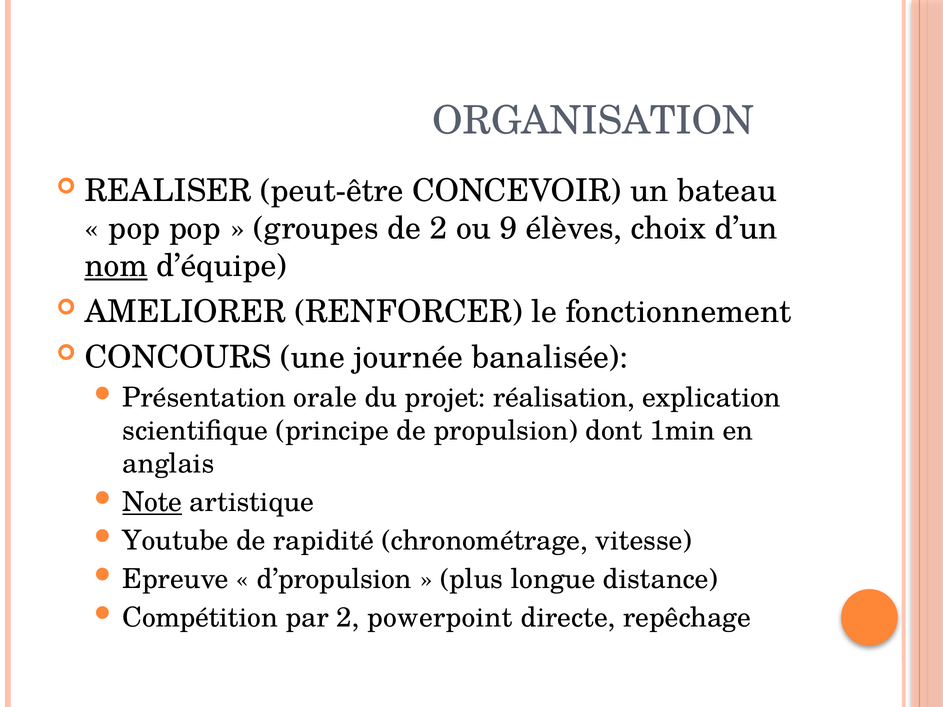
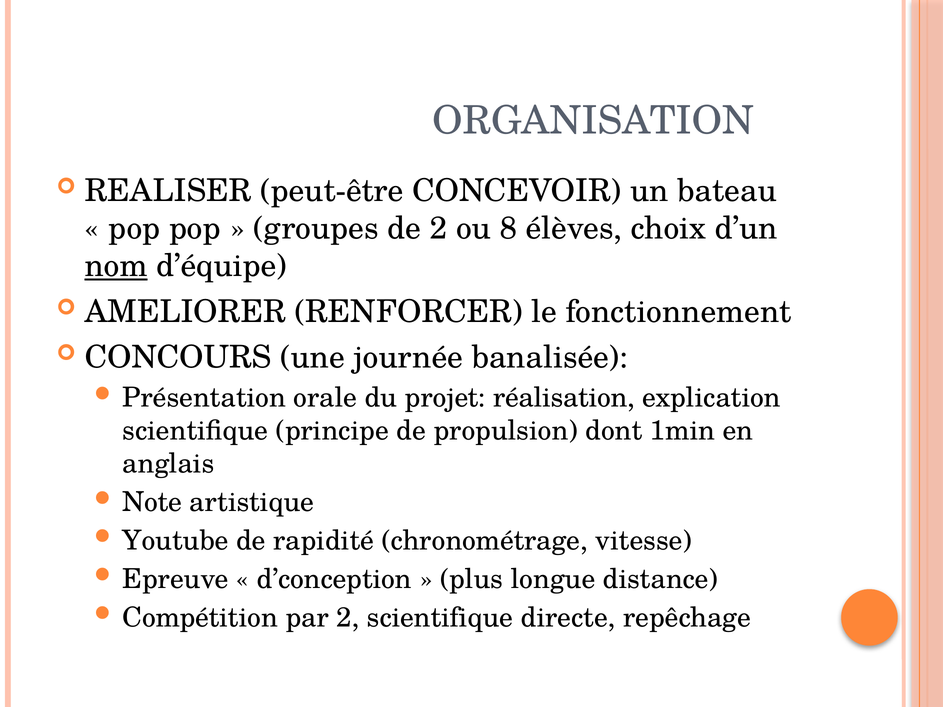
9: 9 -> 8 (508, 228)
Note underline: present -> none (152, 502)
d’propulsion: d’propulsion -> d’conception (334, 579)
2 powerpoint: powerpoint -> scientifique (440, 618)
